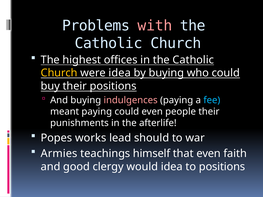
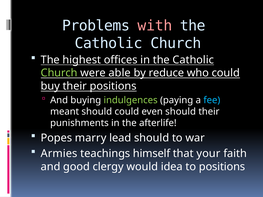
Church colour: yellow -> light green (59, 73)
were idea: idea -> able (120, 73)
by buying: buying -> reduce (166, 73)
indulgences colour: pink -> light green (131, 100)
meant paying: paying -> should (97, 112)
even people: people -> should (181, 112)
works: works -> marry (91, 138)
that even: even -> your (208, 154)
